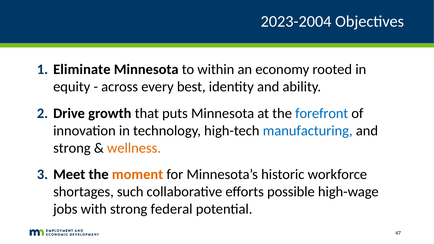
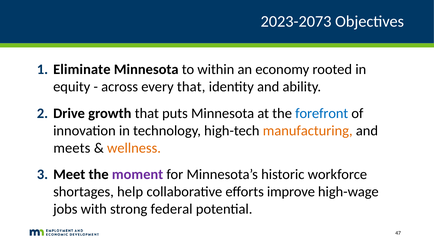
2023-2004: 2023-2004 -> 2023-2073 (296, 22)
every best: best -> that (191, 87)
manufacturing colour: blue -> orange (308, 131)
strong: strong -> meets (72, 148)
moment colour: orange -> purple (138, 174)
such: such -> help (130, 192)
possible: possible -> improve (291, 192)
